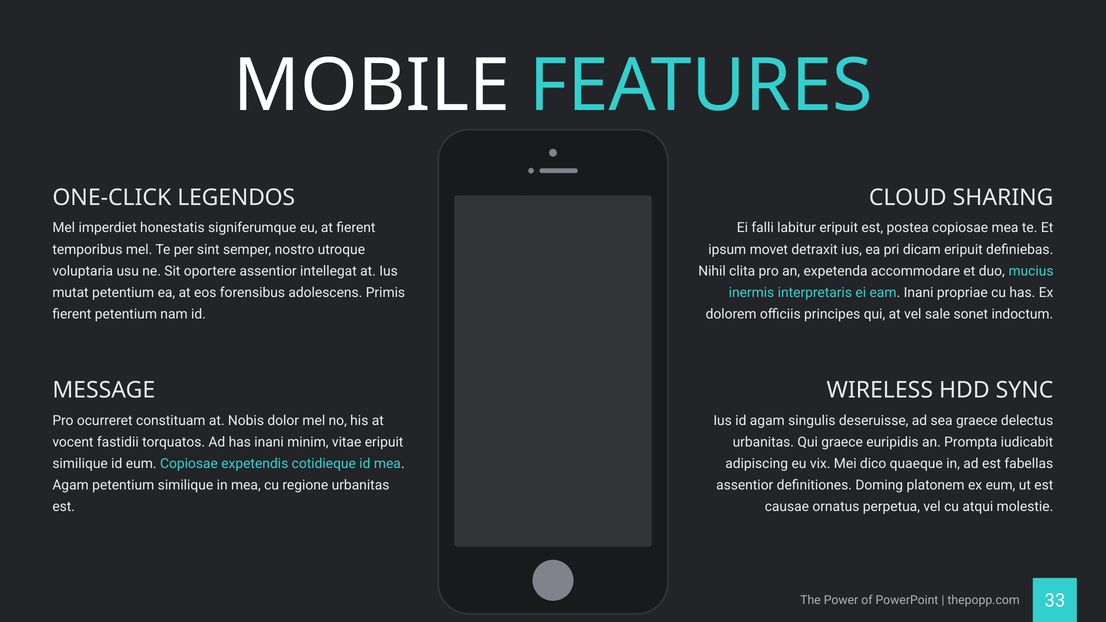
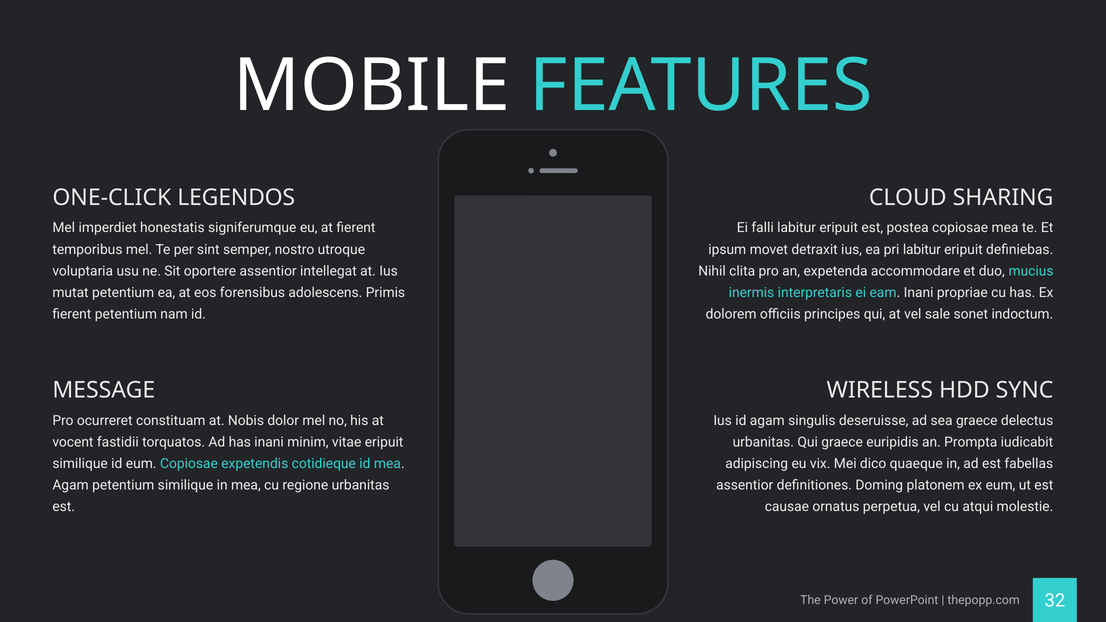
pri dicam: dicam -> labitur (922, 249)
33: 33 -> 32 (1055, 600)
